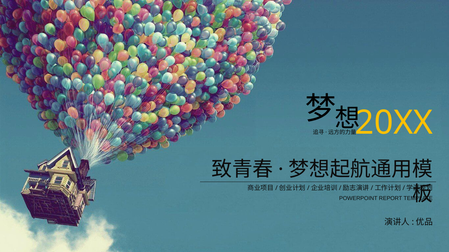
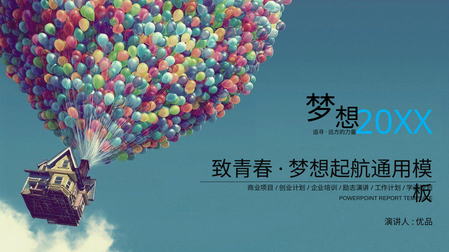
20XX colour: yellow -> light blue (394, 123)
